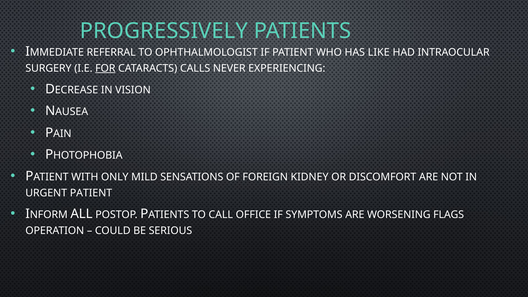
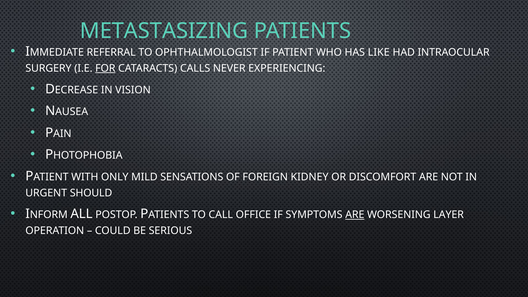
PROGRESSIVELY: PROGRESSIVELY -> METASTASIZING (164, 31)
URGENT PATIENT: PATIENT -> SHOULD (91, 193)
ARE underline: none -> present (355, 215)
FLAGS: FLAGS -> LAYER (449, 215)
